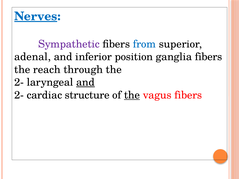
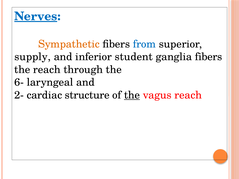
Sympathetic colour: purple -> orange (69, 44)
adenal: adenal -> supply (33, 57)
position: position -> student (134, 57)
2-: 2- -> 6- (19, 82)
and underline: present -> none (85, 82)
vagus fibers: fibers -> reach (188, 95)
